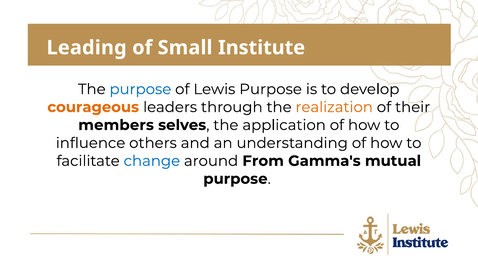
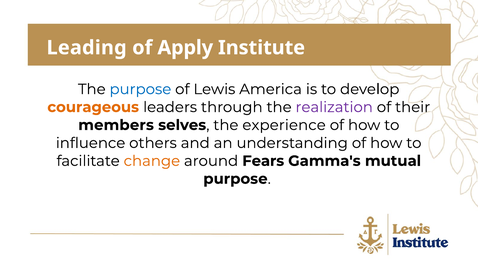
Small: Small -> Apply (185, 48)
Lewis Purpose: Purpose -> America (271, 89)
realization colour: orange -> purple (334, 107)
application: application -> experience (284, 125)
change colour: blue -> orange (152, 161)
From: From -> Fears (263, 161)
